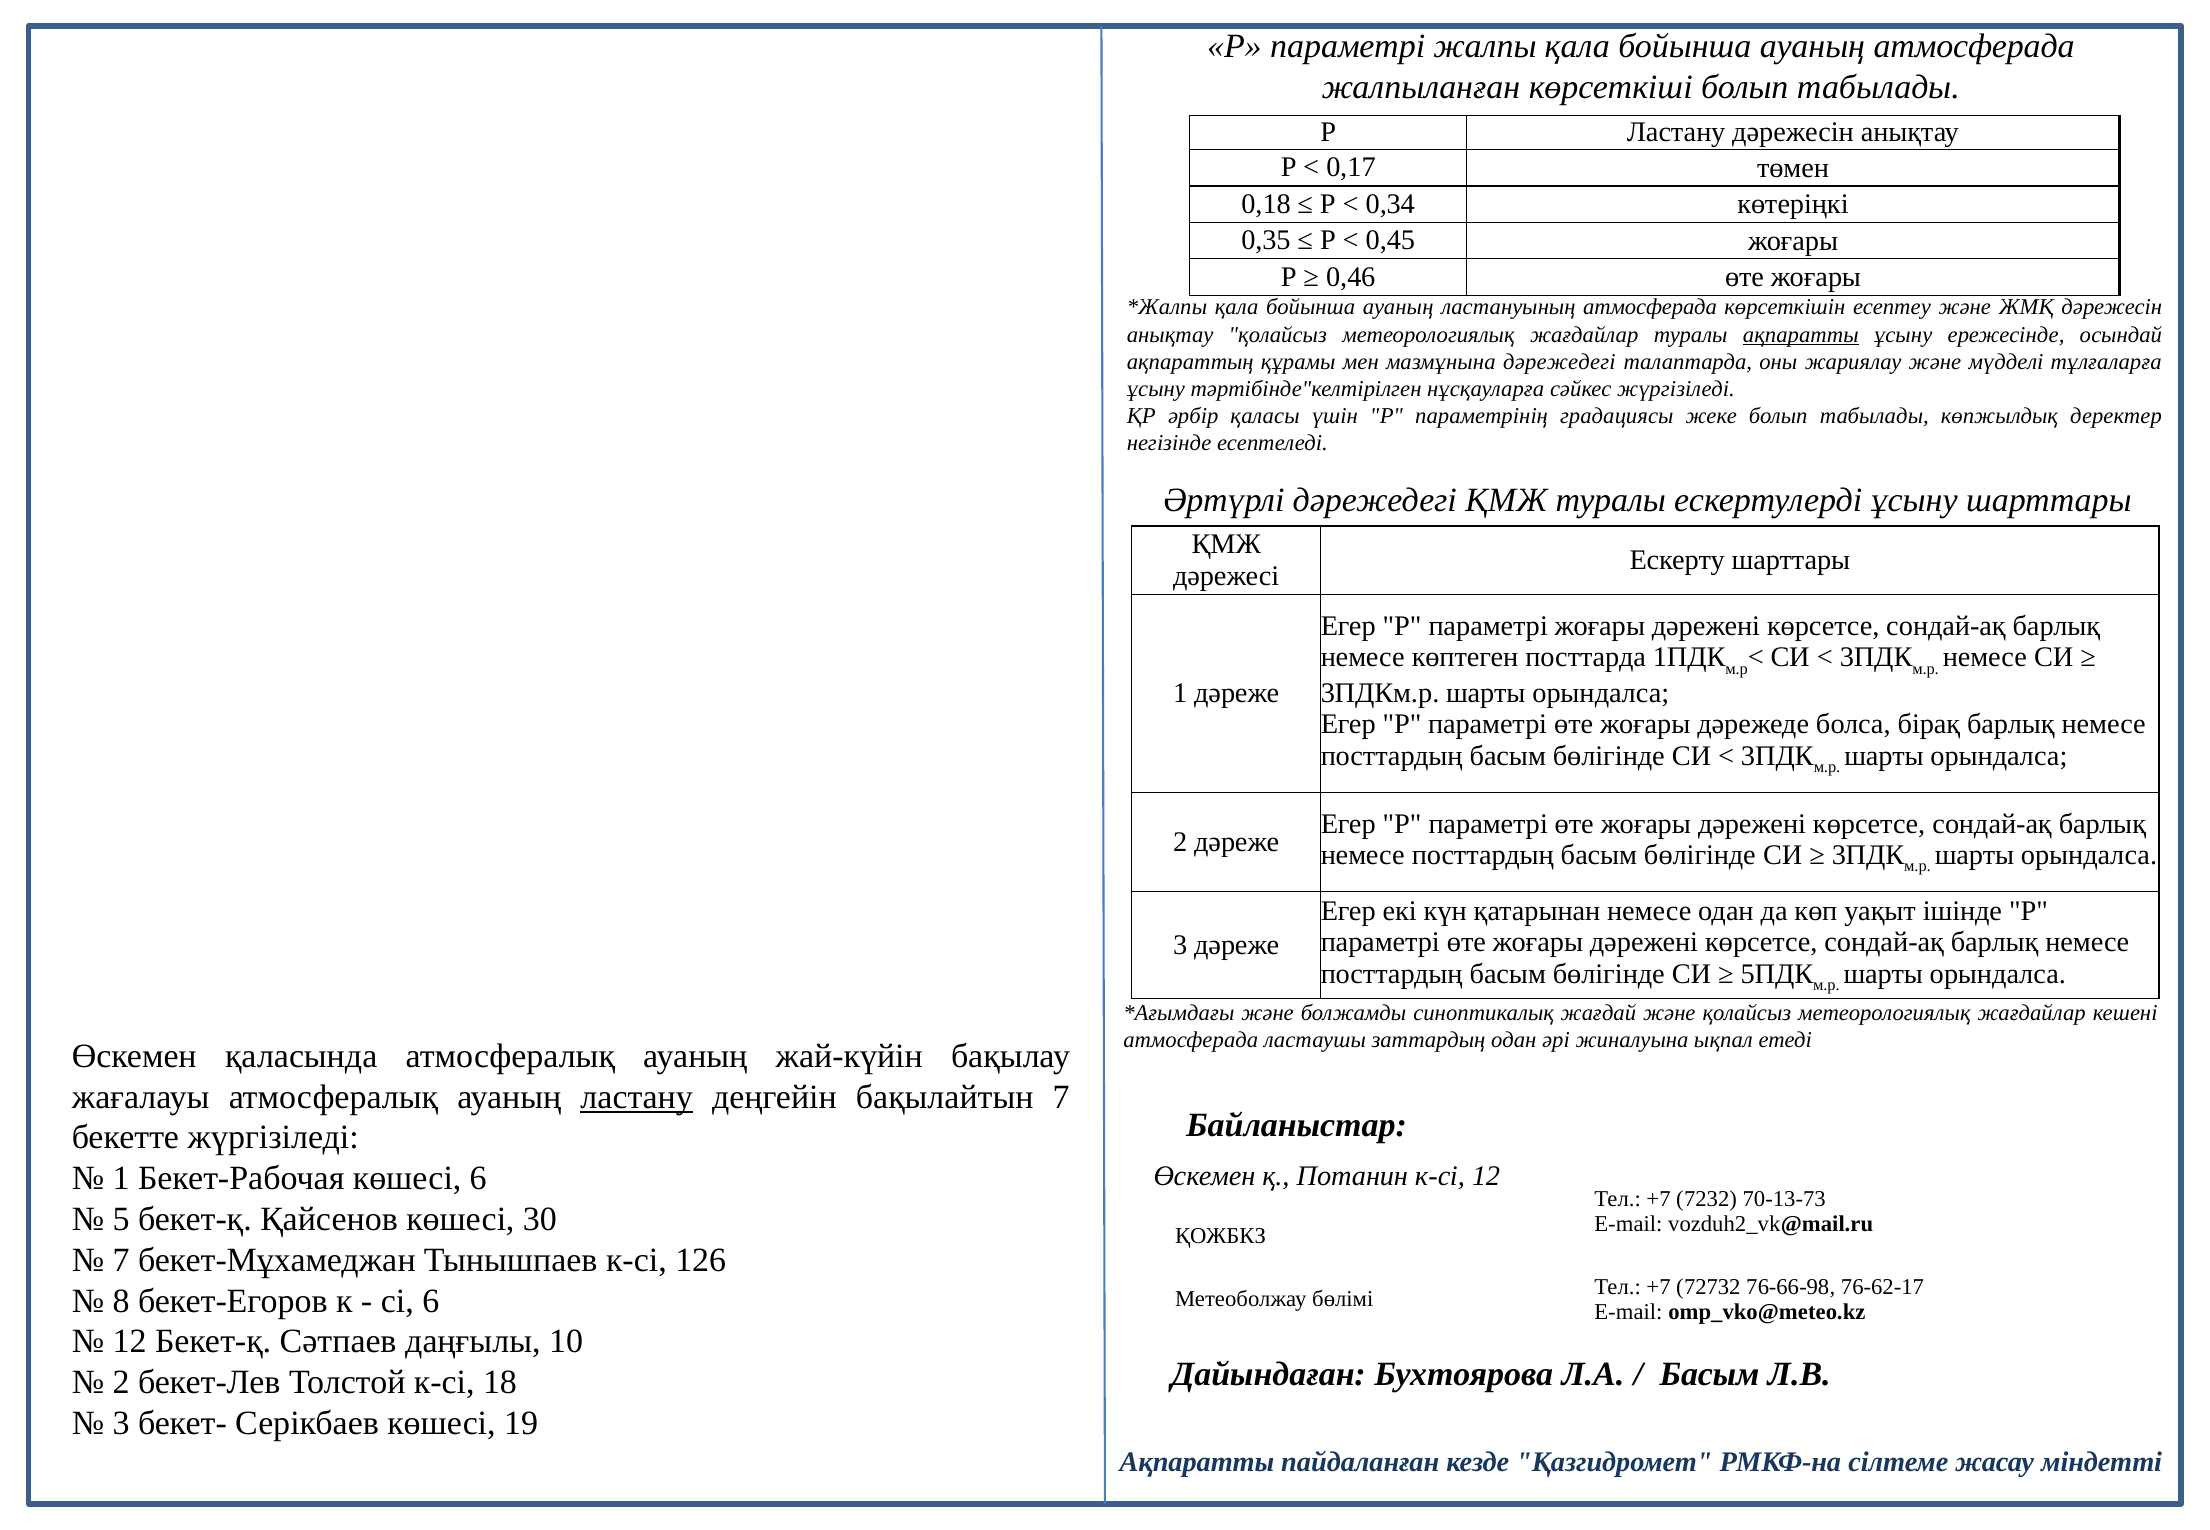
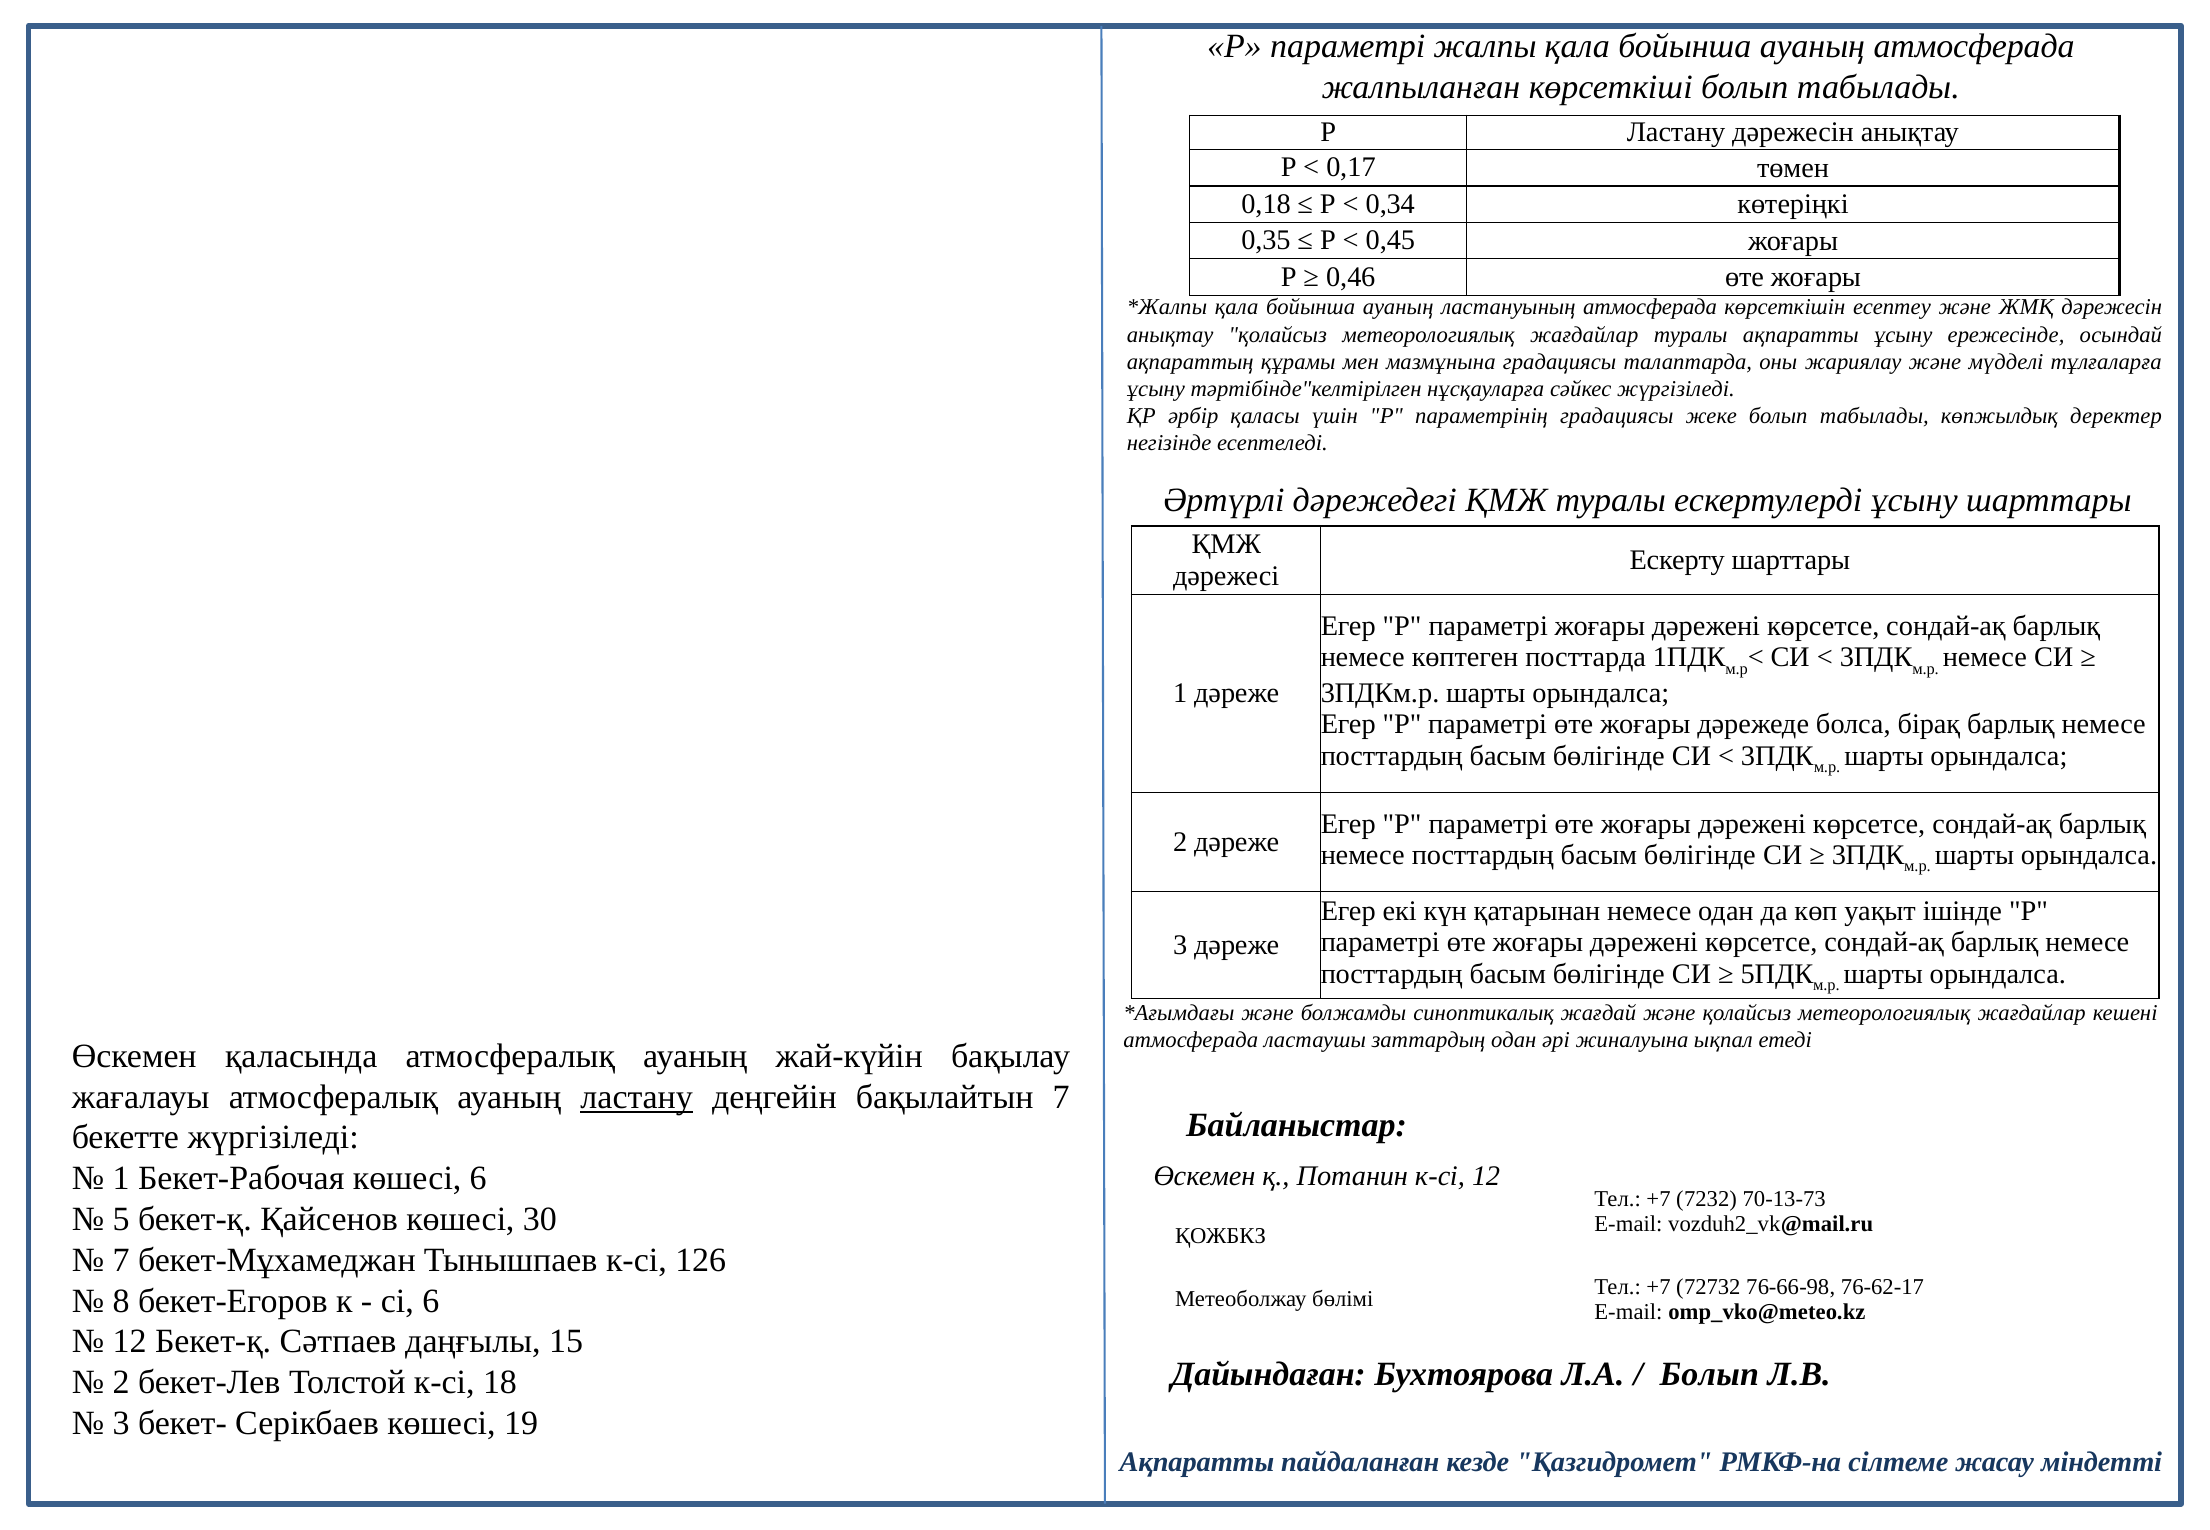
ақпаратты underline: present -> none (1801, 335)
мазмұнына дәрежедегі: дәрежедегі -> градациясы (1560, 362)
10: 10 -> 15 (566, 1342)
Басым: Басым -> Болып (1709, 1374)
